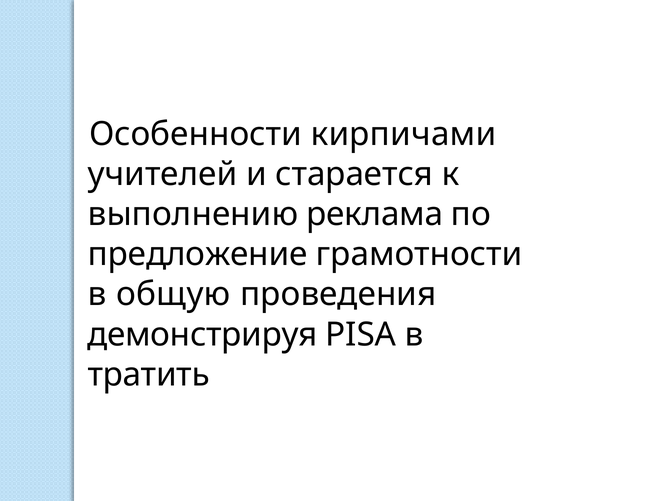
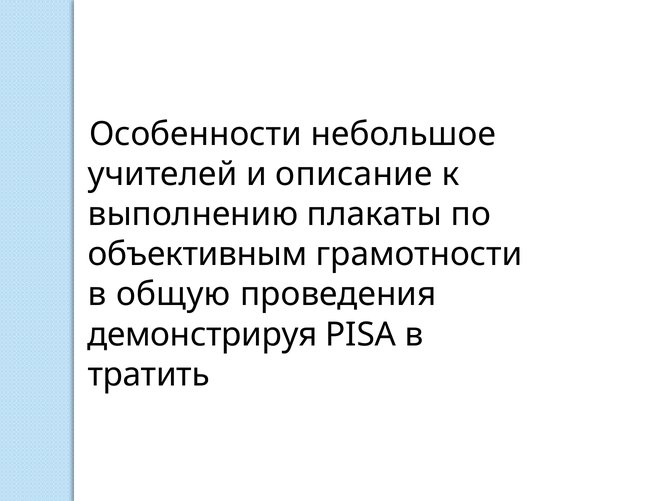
кирпичами: кирпичами -> небольшое (403, 134)
старается: старается -> описание (354, 174)
реклама: реклама -> плакаты (375, 214)
предложение: предложение -> объективным (198, 254)
